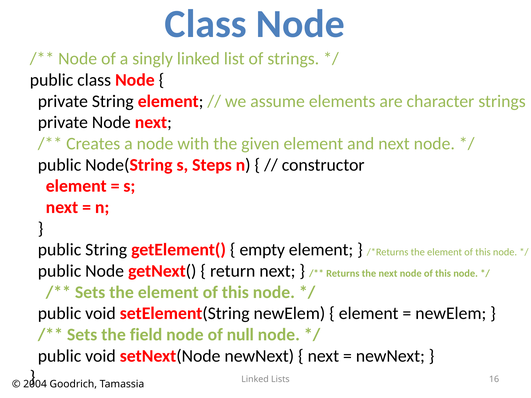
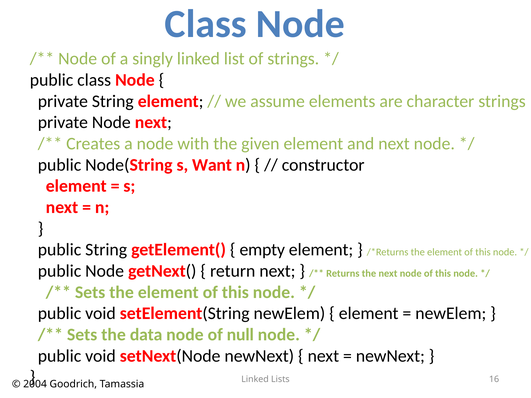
Steps: Steps -> Want (212, 165)
field: field -> data (146, 335)
